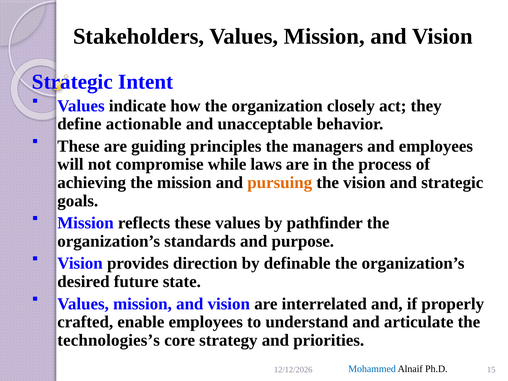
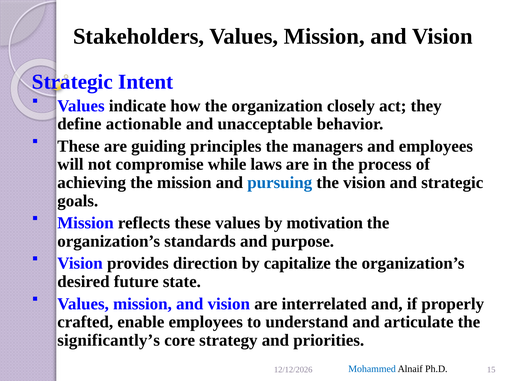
pursuing colour: orange -> blue (280, 183)
pathfinder: pathfinder -> motivation (325, 223)
definable: definable -> capitalize (297, 263)
technologies’s: technologies’s -> significantly’s (109, 340)
